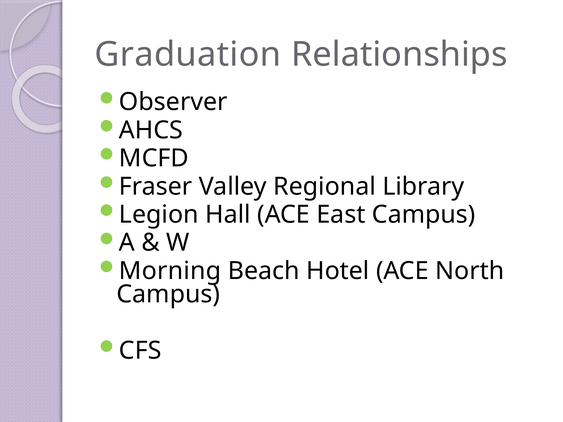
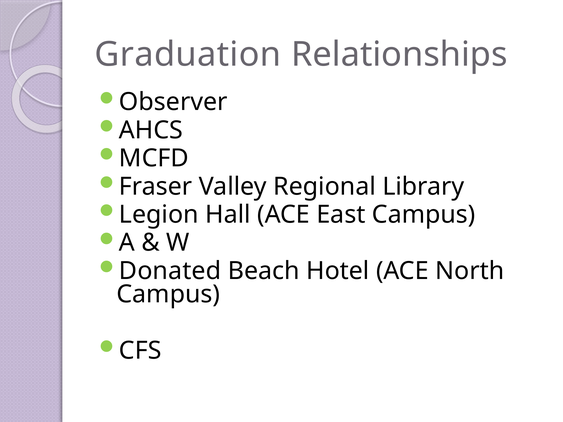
Morning: Morning -> Donated (170, 271)
